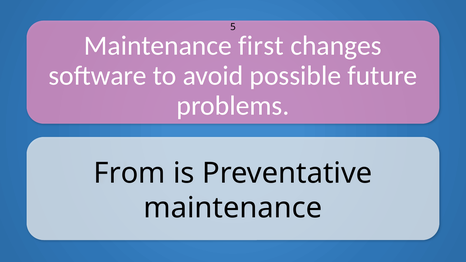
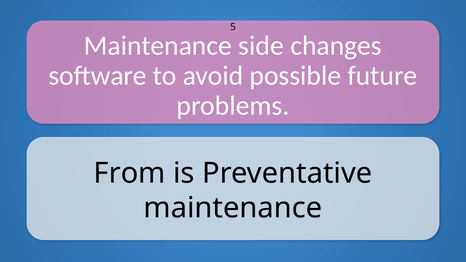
first: first -> side (261, 46)
